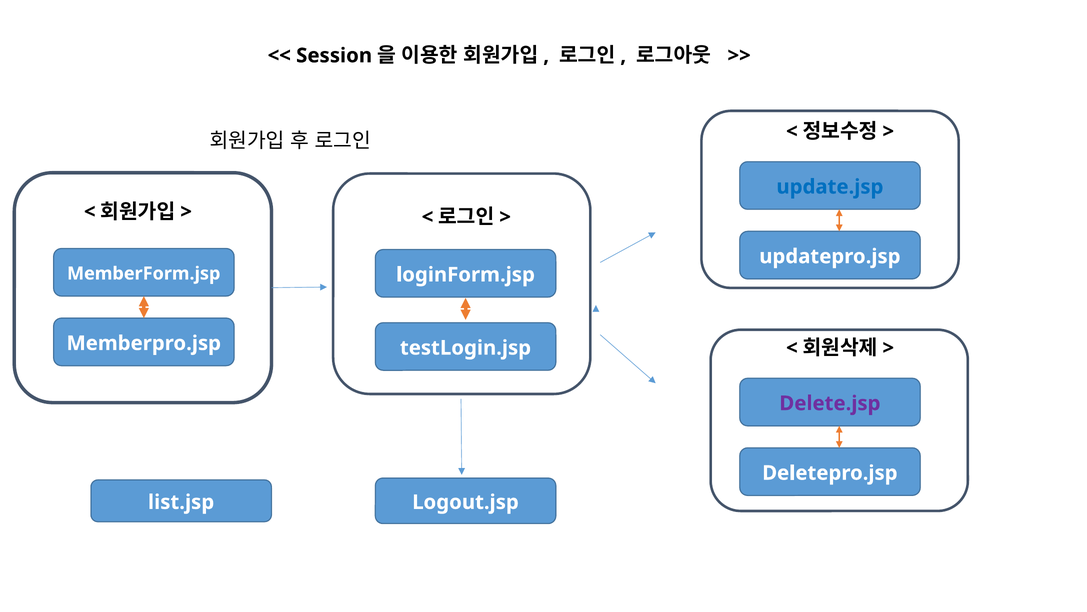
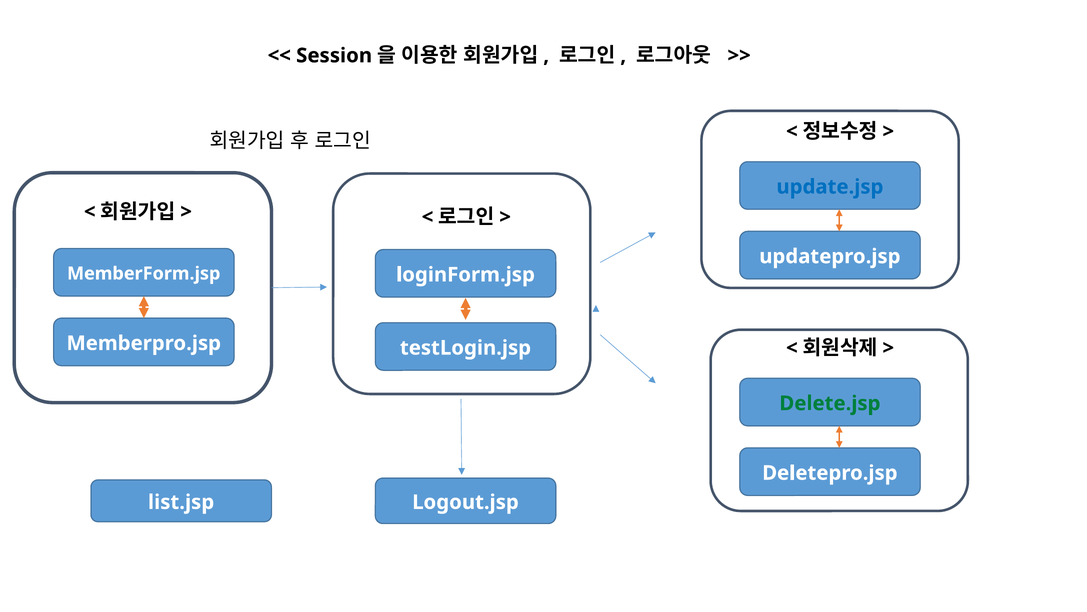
Delete.jsp colour: purple -> green (830, 403)
